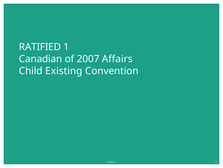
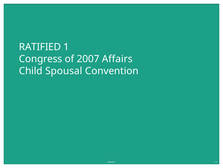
Canadian: Canadian -> Congress (41, 59)
Existing: Existing -> Spousal (64, 71)
